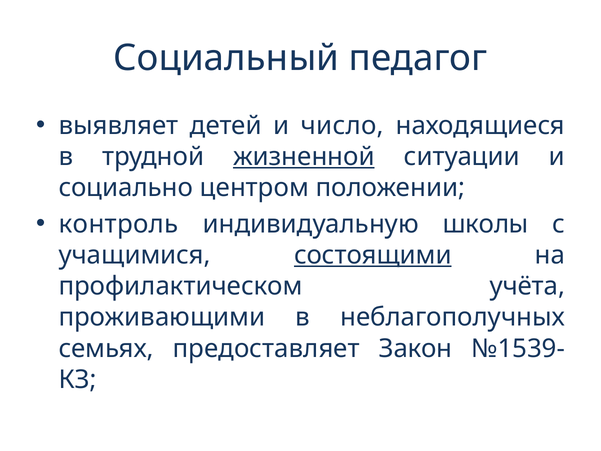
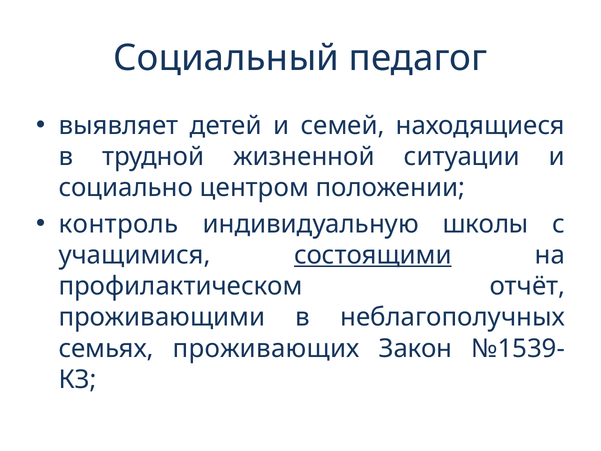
число: число -> семей (343, 126)
жизненной underline: present -> none (304, 157)
учёта: учёта -> отчёт (527, 286)
предоставляет: предоставляет -> проживающих (266, 348)
